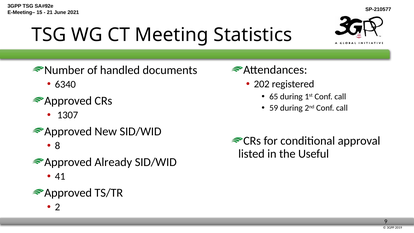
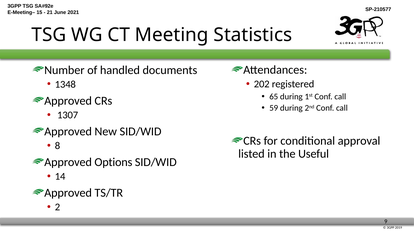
6340: 6340 -> 1348 (65, 84)
Already: Already -> Options (113, 162)
41: 41 -> 14 (60, 176)
